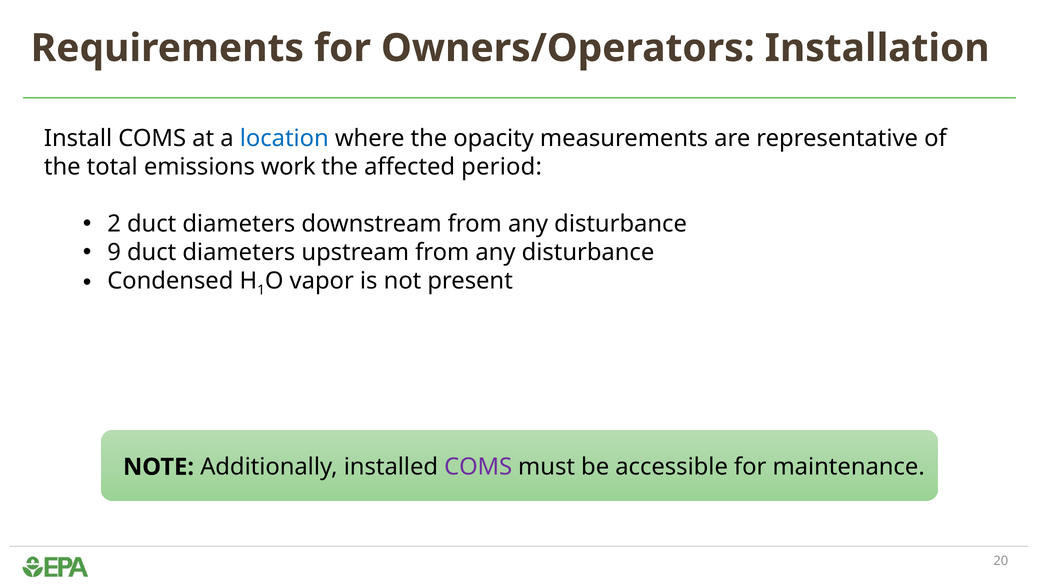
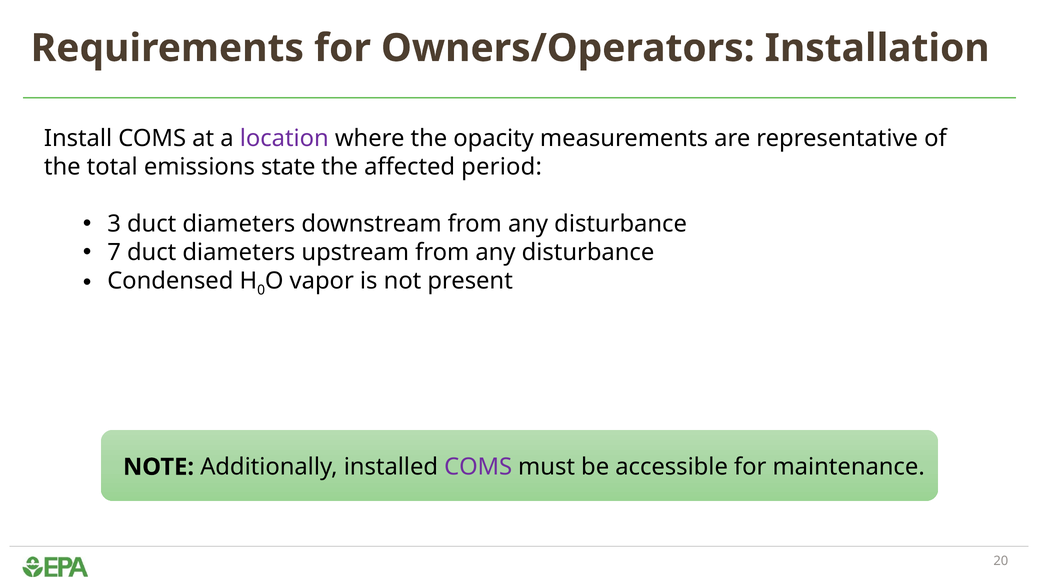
location colour: blue -> purple (284, 138)
work: work -> state (288, 167)
2: 2 -> 3 (114, 224)
9: 9 -> 7 (114, 253)
1: 1 -> 0 (261, 291)
